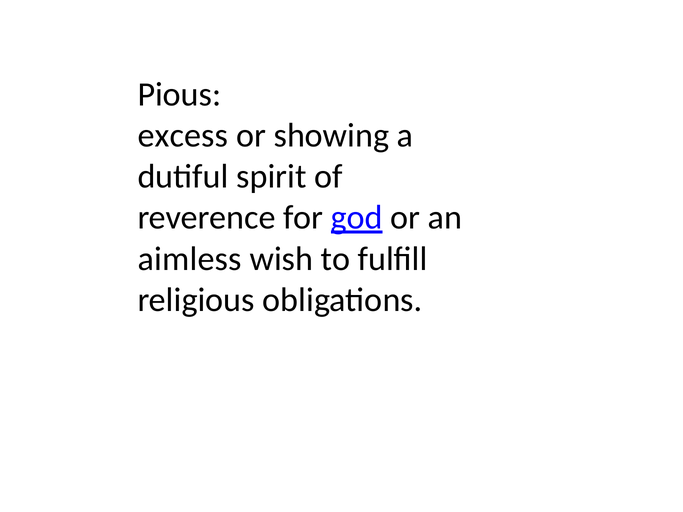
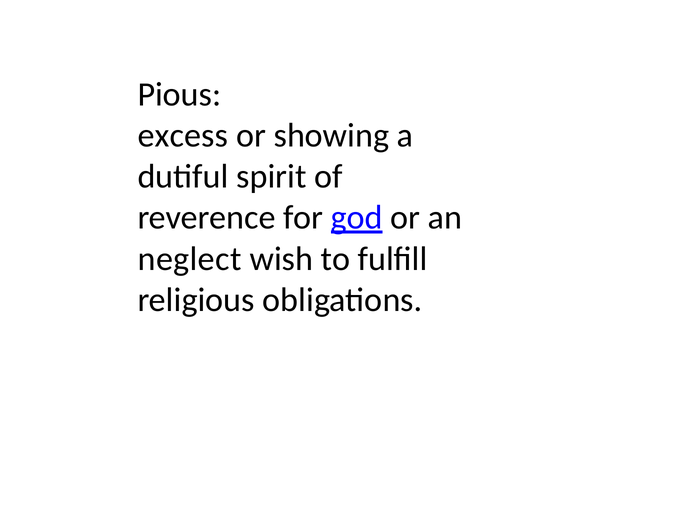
aimless: aimless -> neglect (190, 259)
